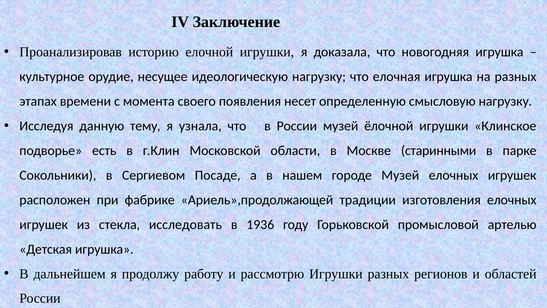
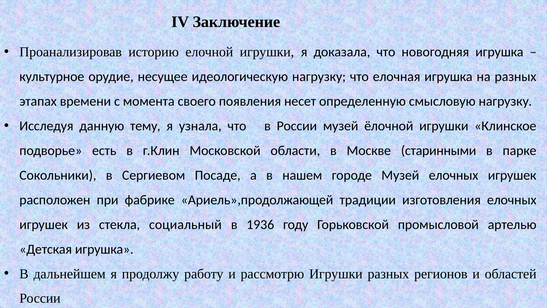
исследовать: исследовать -> социальный (185, 224)
